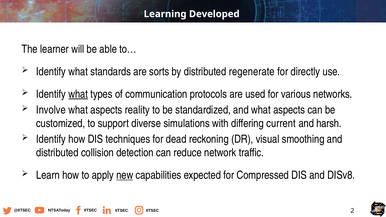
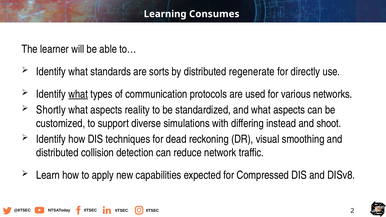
Developed: Developed -> Consumes (214, 14)
Involve: Involve -> Shortly (51, 110)
current: current -> instead (281, 123)
harsh: harsh -> shoot (329, 123)
new underline: present -> none (125, 175)
